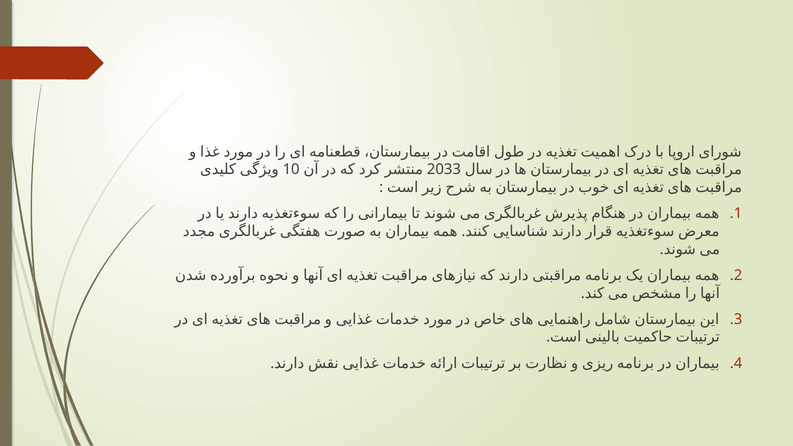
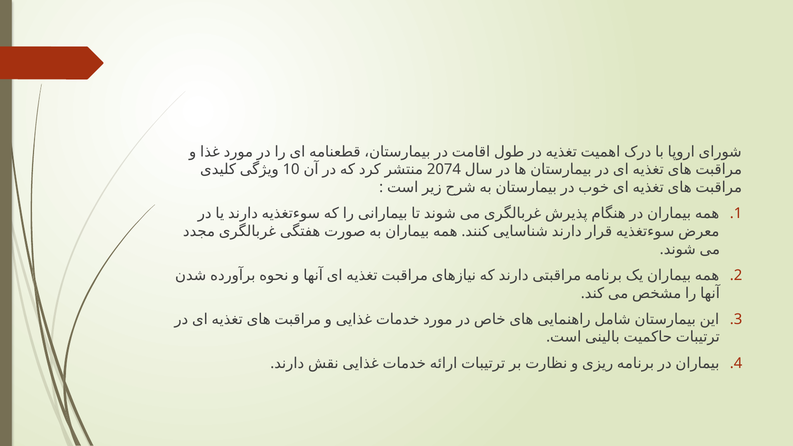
2033: 2033 -> 2074 (444, 170)
